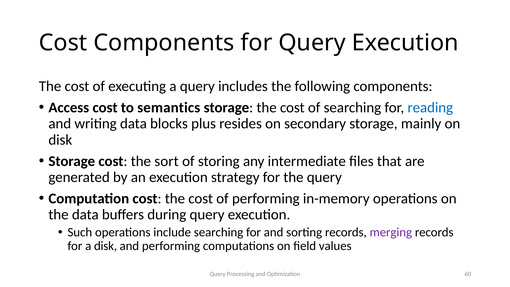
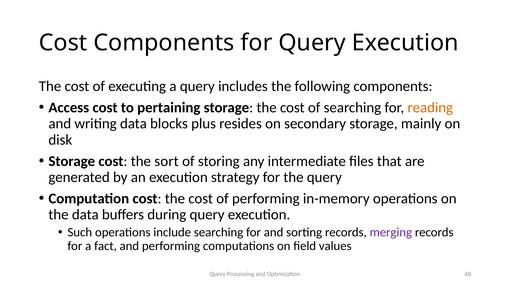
semantics: semantics -> pertaining (169, 108)
reading colour: blue -> orange (430, 108)
a disk: disk -> fact (106, 246)
